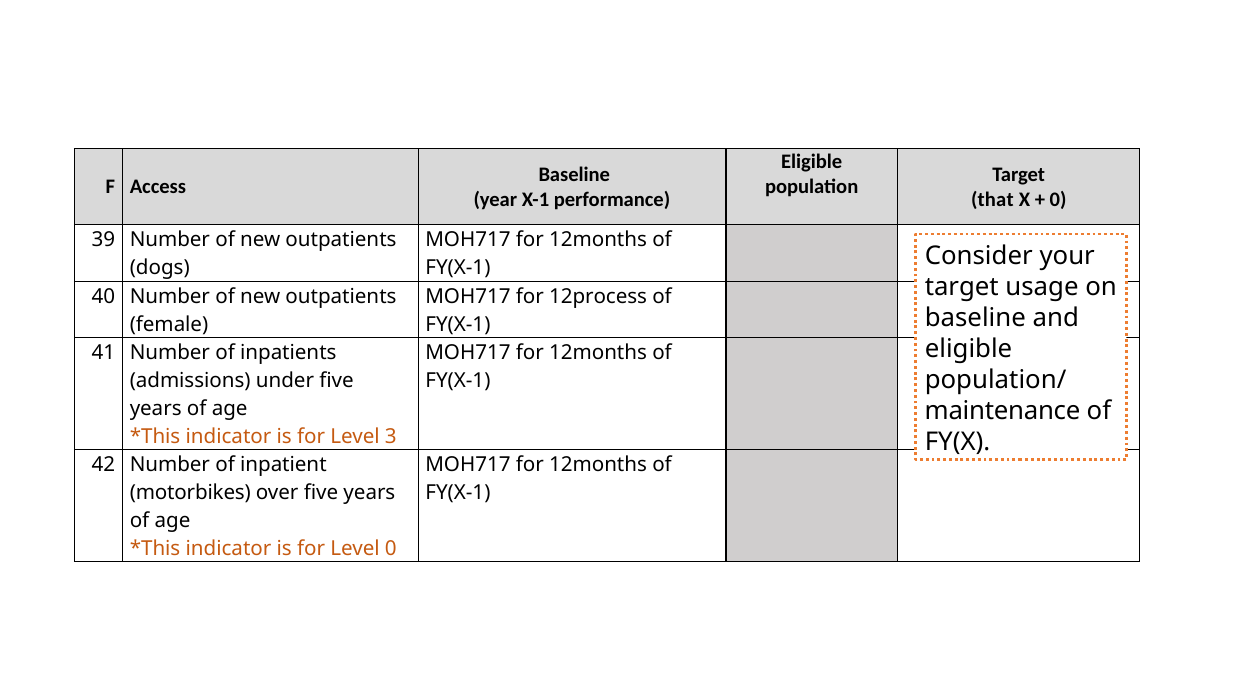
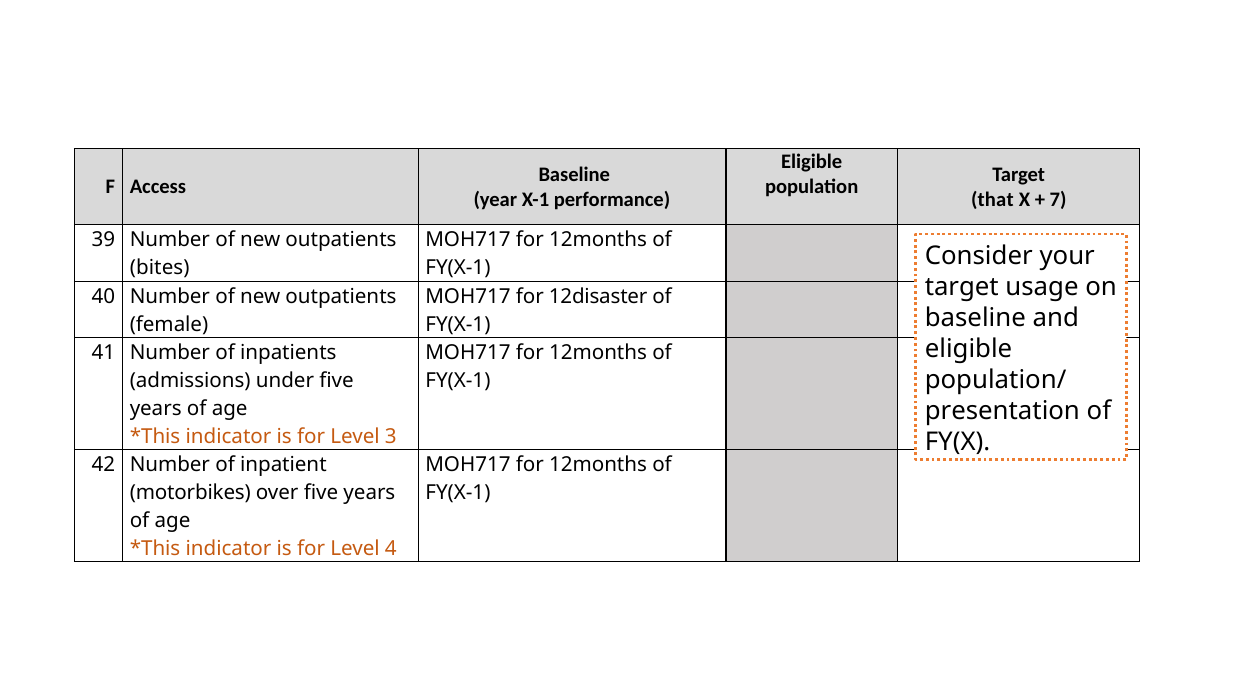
0: 0 -> 7 (1058, 200)
dogs: dogs -> bites (160, 268)
12process: 12process -> 12disaster (598, 297)
maintenance: maintenance -> presentation (1002, 410)
Level 0: 0 -> 4 (391, 549)
